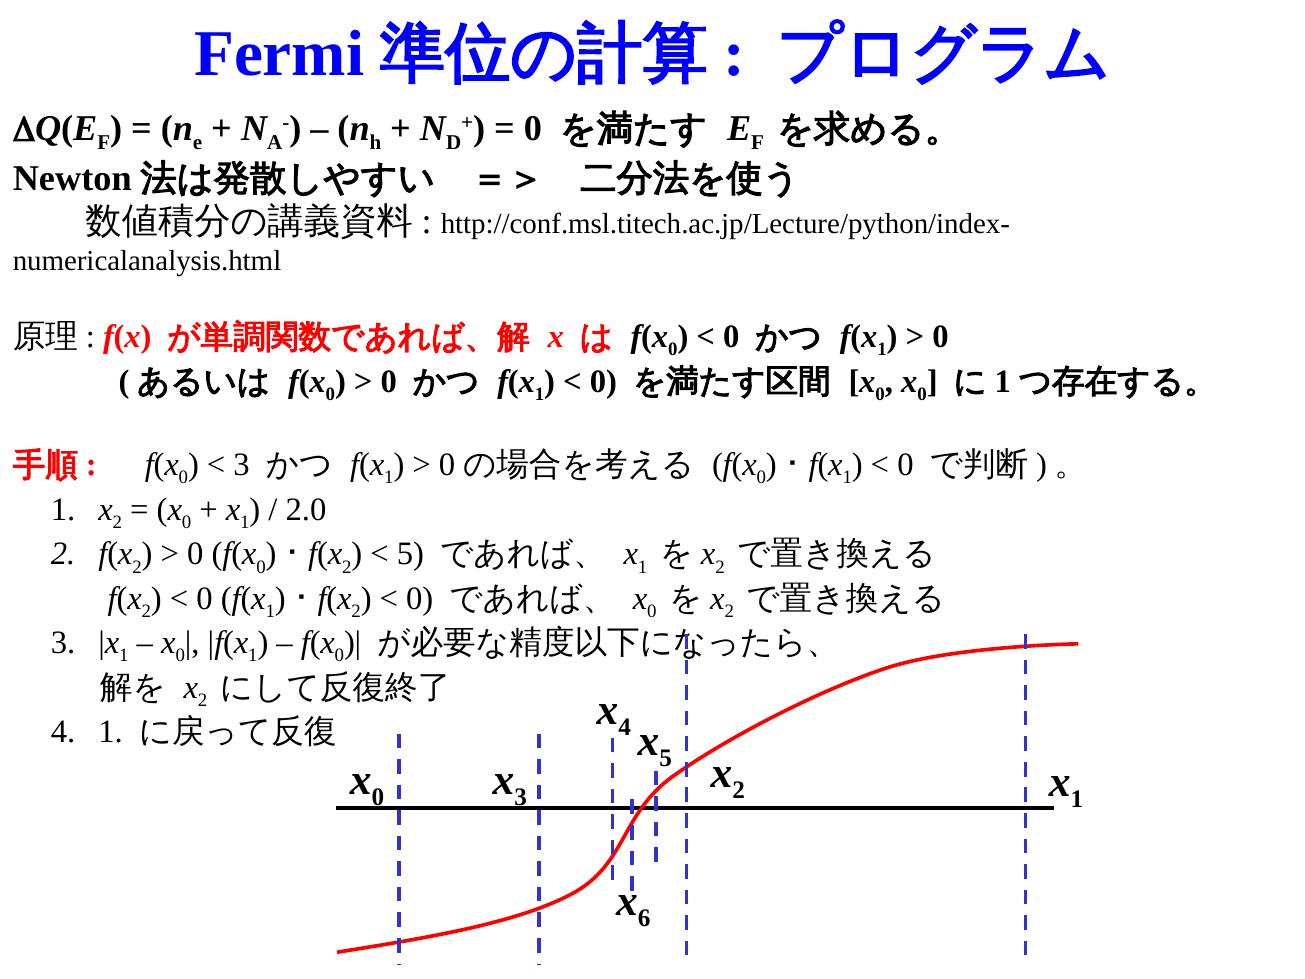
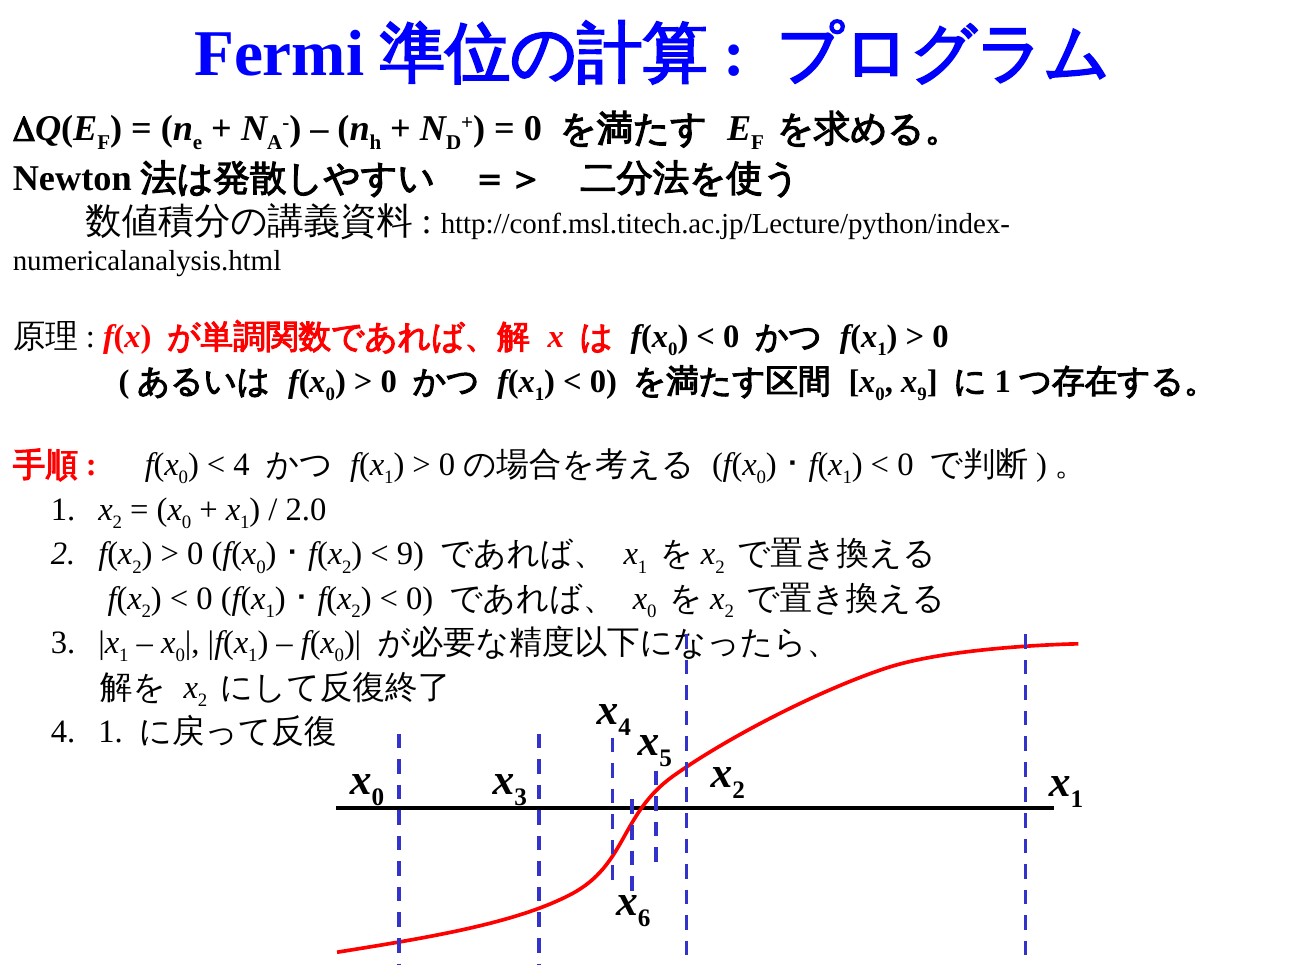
0: 0 -> 9 (922, 394)
3: 3 -> 4 (242, 465)
5: 5 -> 9 (410, 554)
